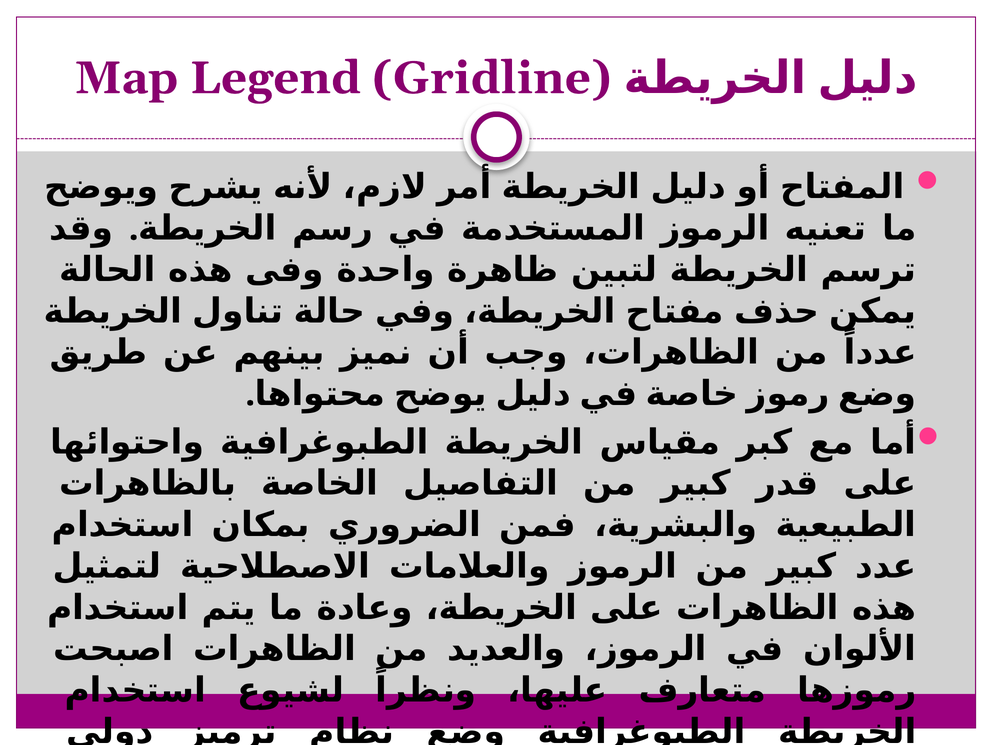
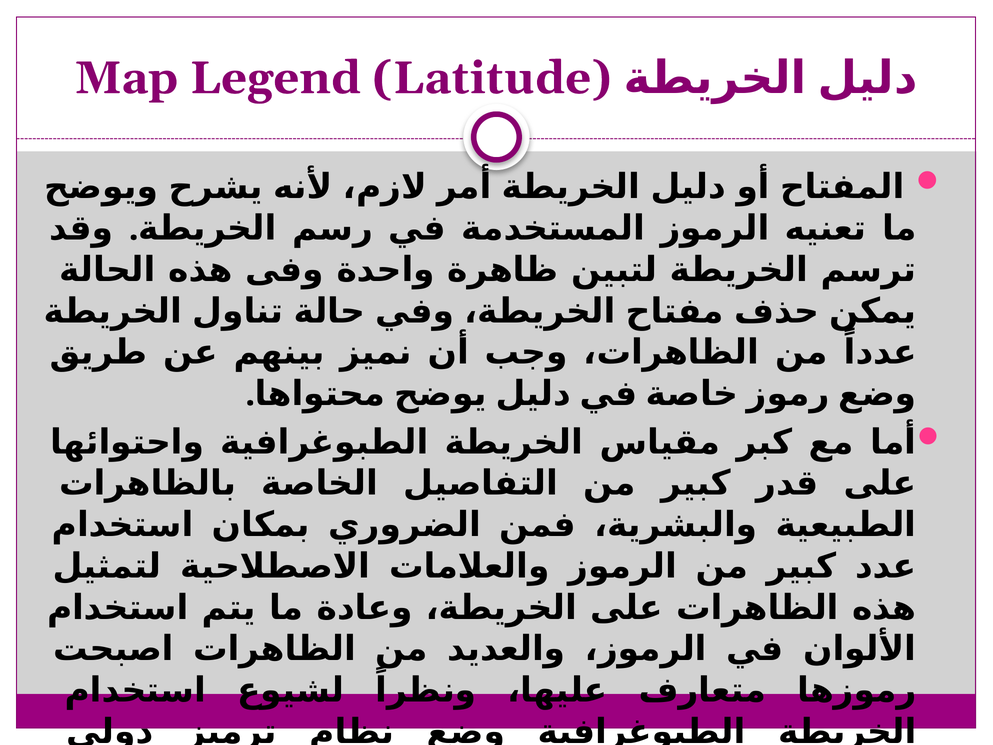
Gridline: Gridline -> Latitude (492, 78)
